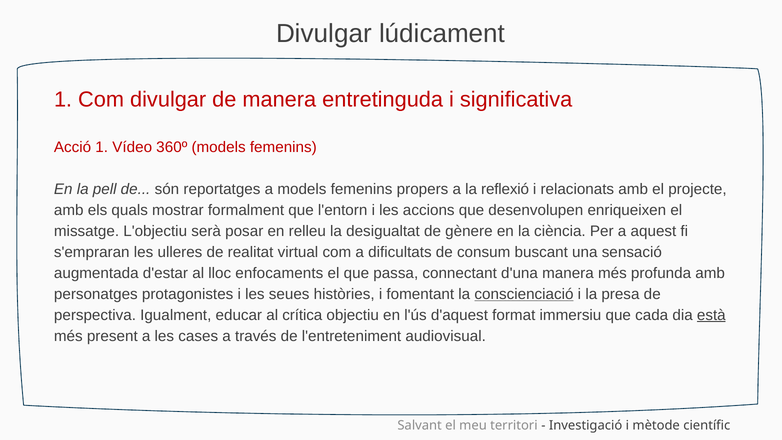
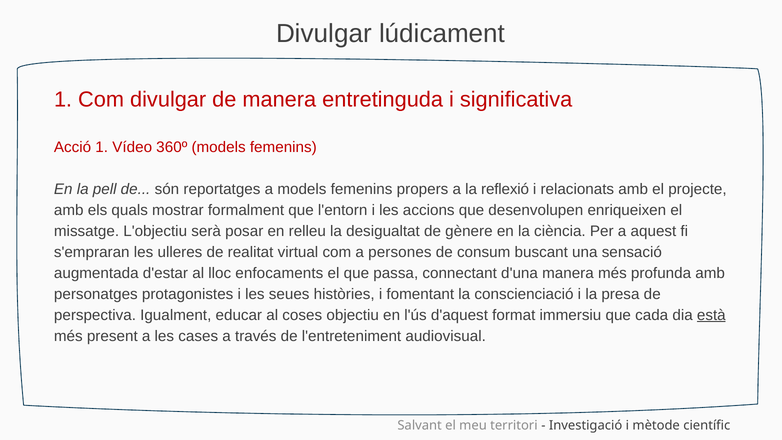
dificultats: dificultats -> persones (400, 252)
conscienciació underline: present -> none (524, 294)
crítica: crítica -> coses (302, 315)
